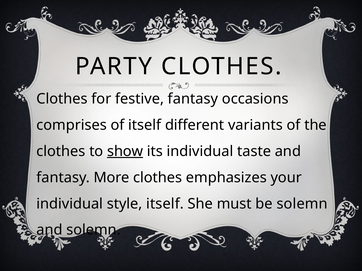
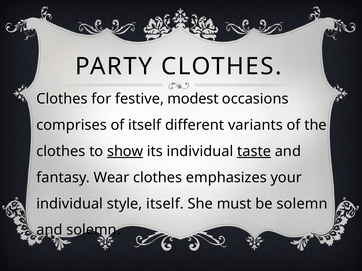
festive fantasy: fantasy -> modest (193, 99)
taste underline: none -> present (254, 152)
More: More -> Wear (111, 178)
